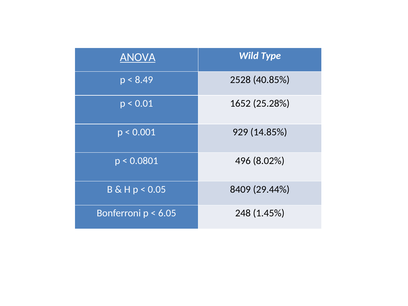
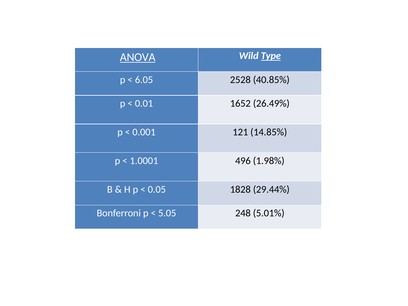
Type underline: none -> present (271, 56)
8.49: 8.49 -> 6.05 (144, 80)
25.28%: 25.28% -> 26.49% (271, 104)
929: 929 -> 121 (240, 132)
0.0801: 0.0801 -> 1.0001 (144, 161)
8.02%: 8.02% -> 1.98% (269, 161)
8409: 8409 -> 1828 (240, 189)
6.05: 6.05 -> 5.05 (167, 213)
1.45%: 1.45% -> 5.01% (269, 213)
